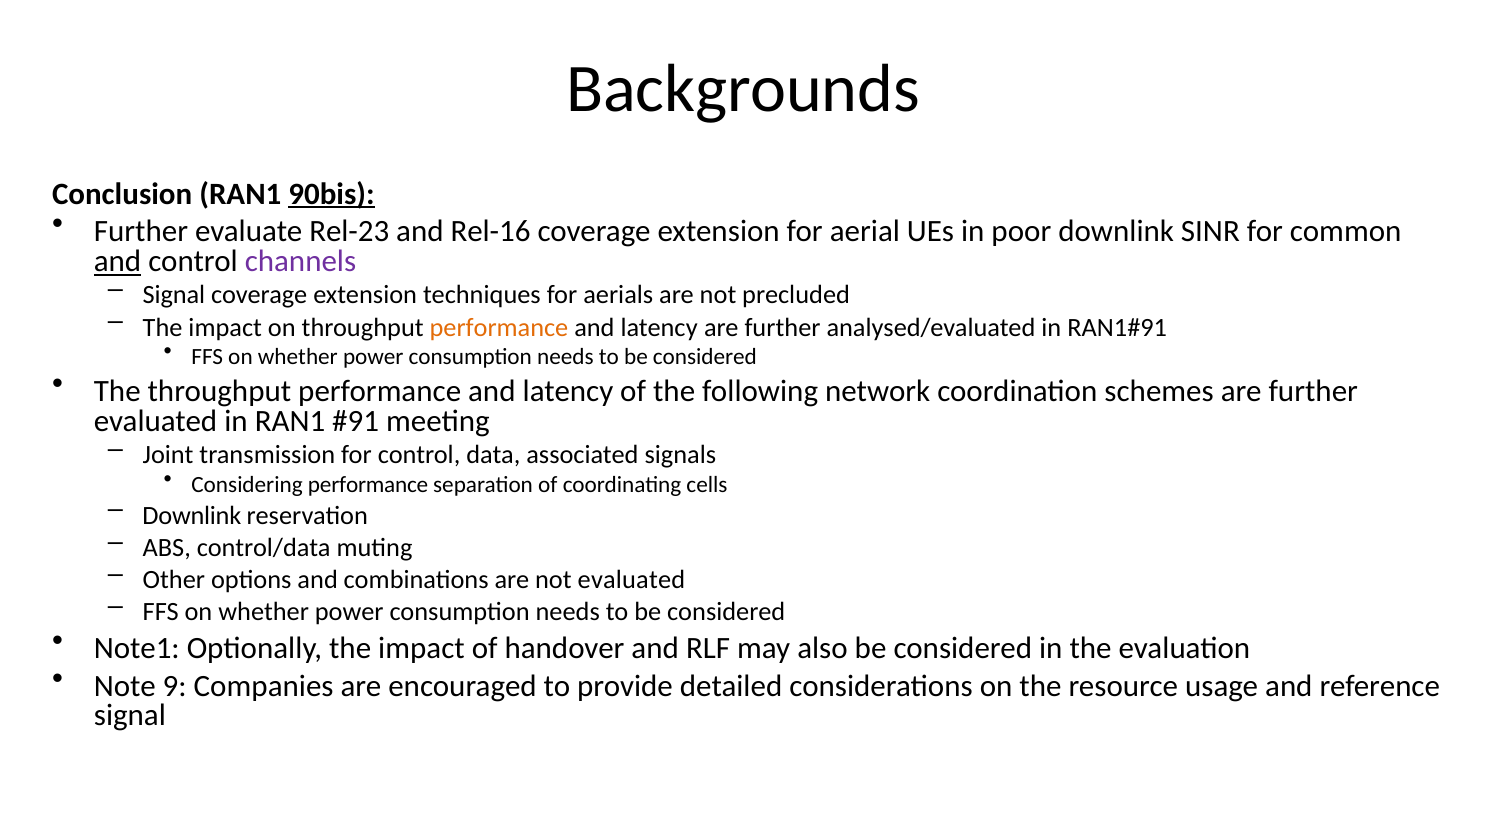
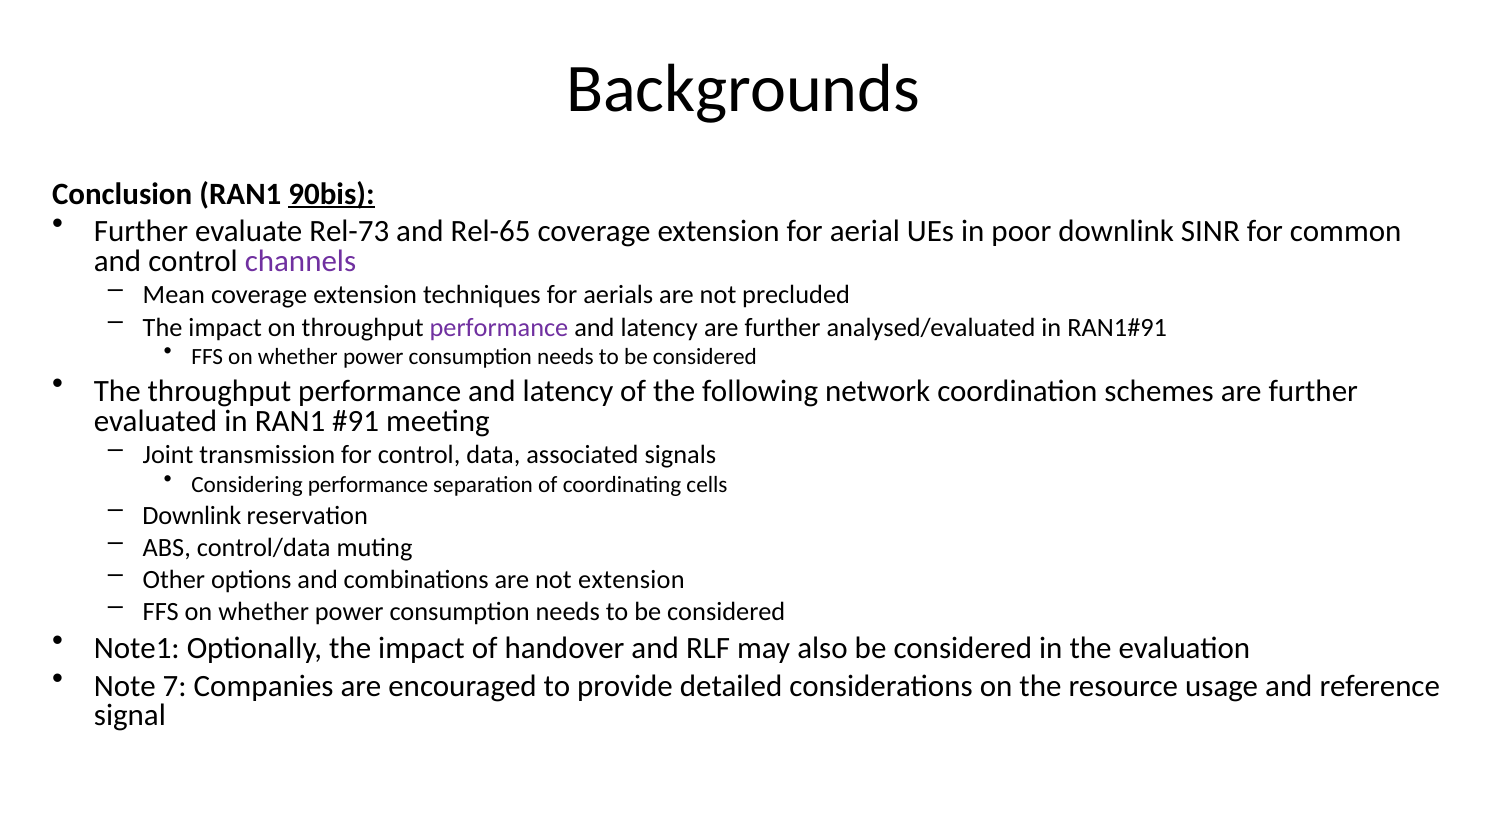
Rel-23: Rel-23 -> Rel-73 (349, 232)
Rel-16: Rel-16 -> Rel-65 (491, 232)
and underline: present -> none (118, 262)
Signal: Signal -> Mean (174, 295)
performance colour: orange -> purple (499, 328)
not evaluated: evaluated -> extension (631, 580)
9: 9 -> 7 (175, 686)
